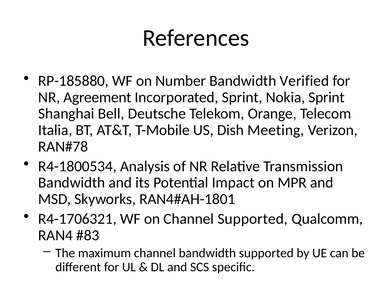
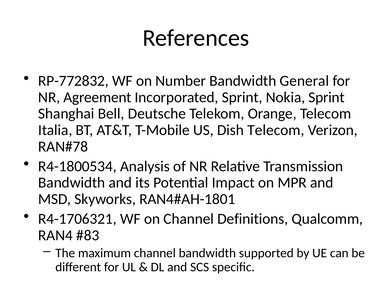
RP-185880: RP-185880 -> RP-772832 (73, 81)
Verified: Verified -> General (304, 81)
Dish Meeting: Meeting -> Telecom (276, 130)
Channel Supported: Supported -> Definitions (253, 219)
